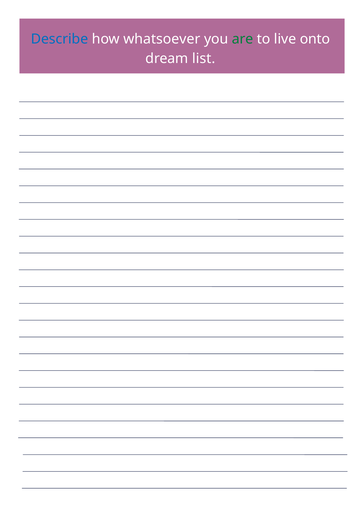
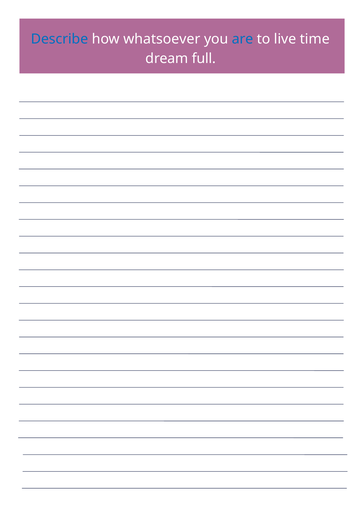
are colour: green -> blue (243, 39)
onto: onto -> time (315, 39)
list: list -> full (204, 59)
